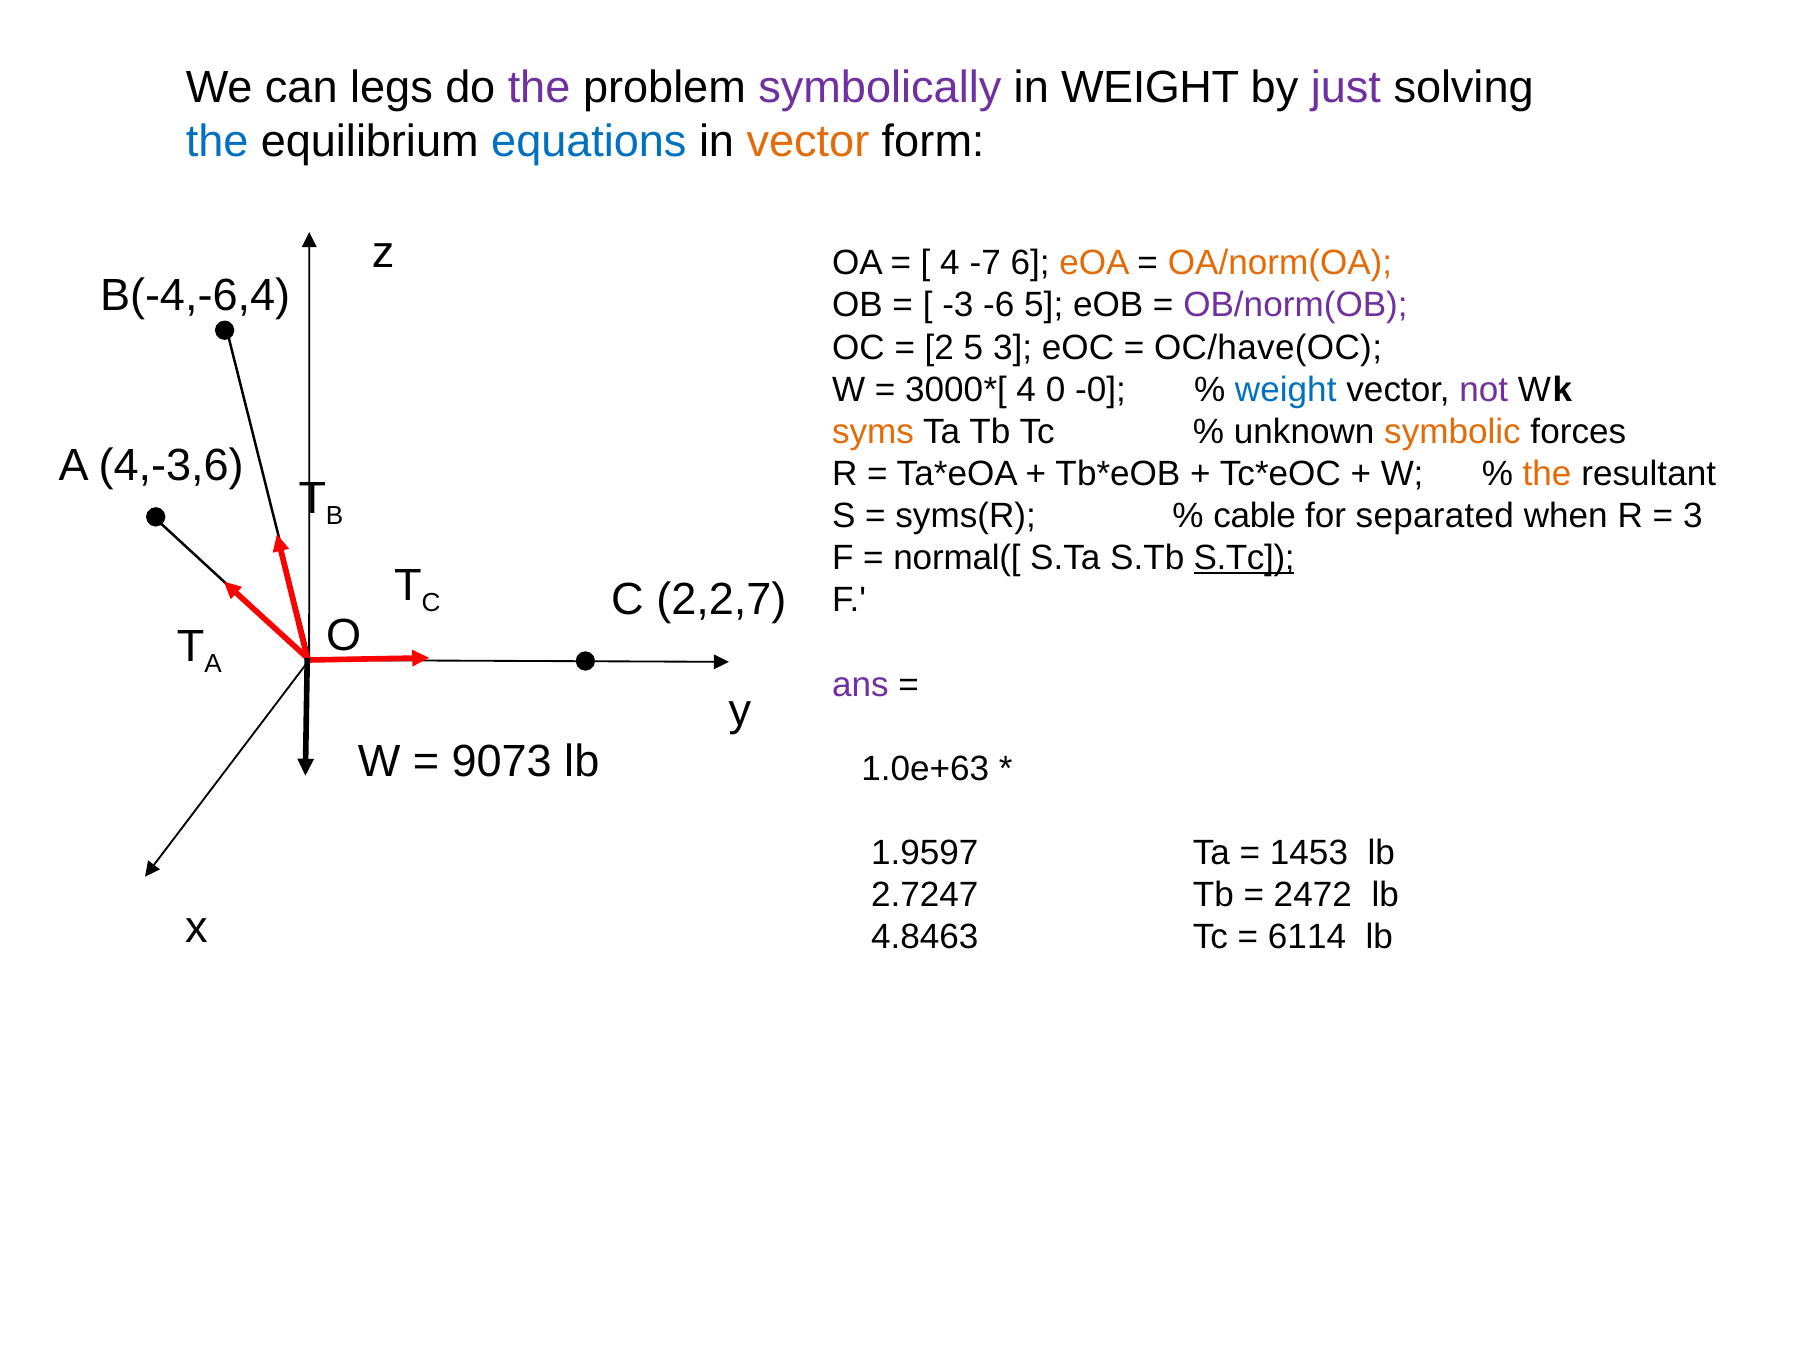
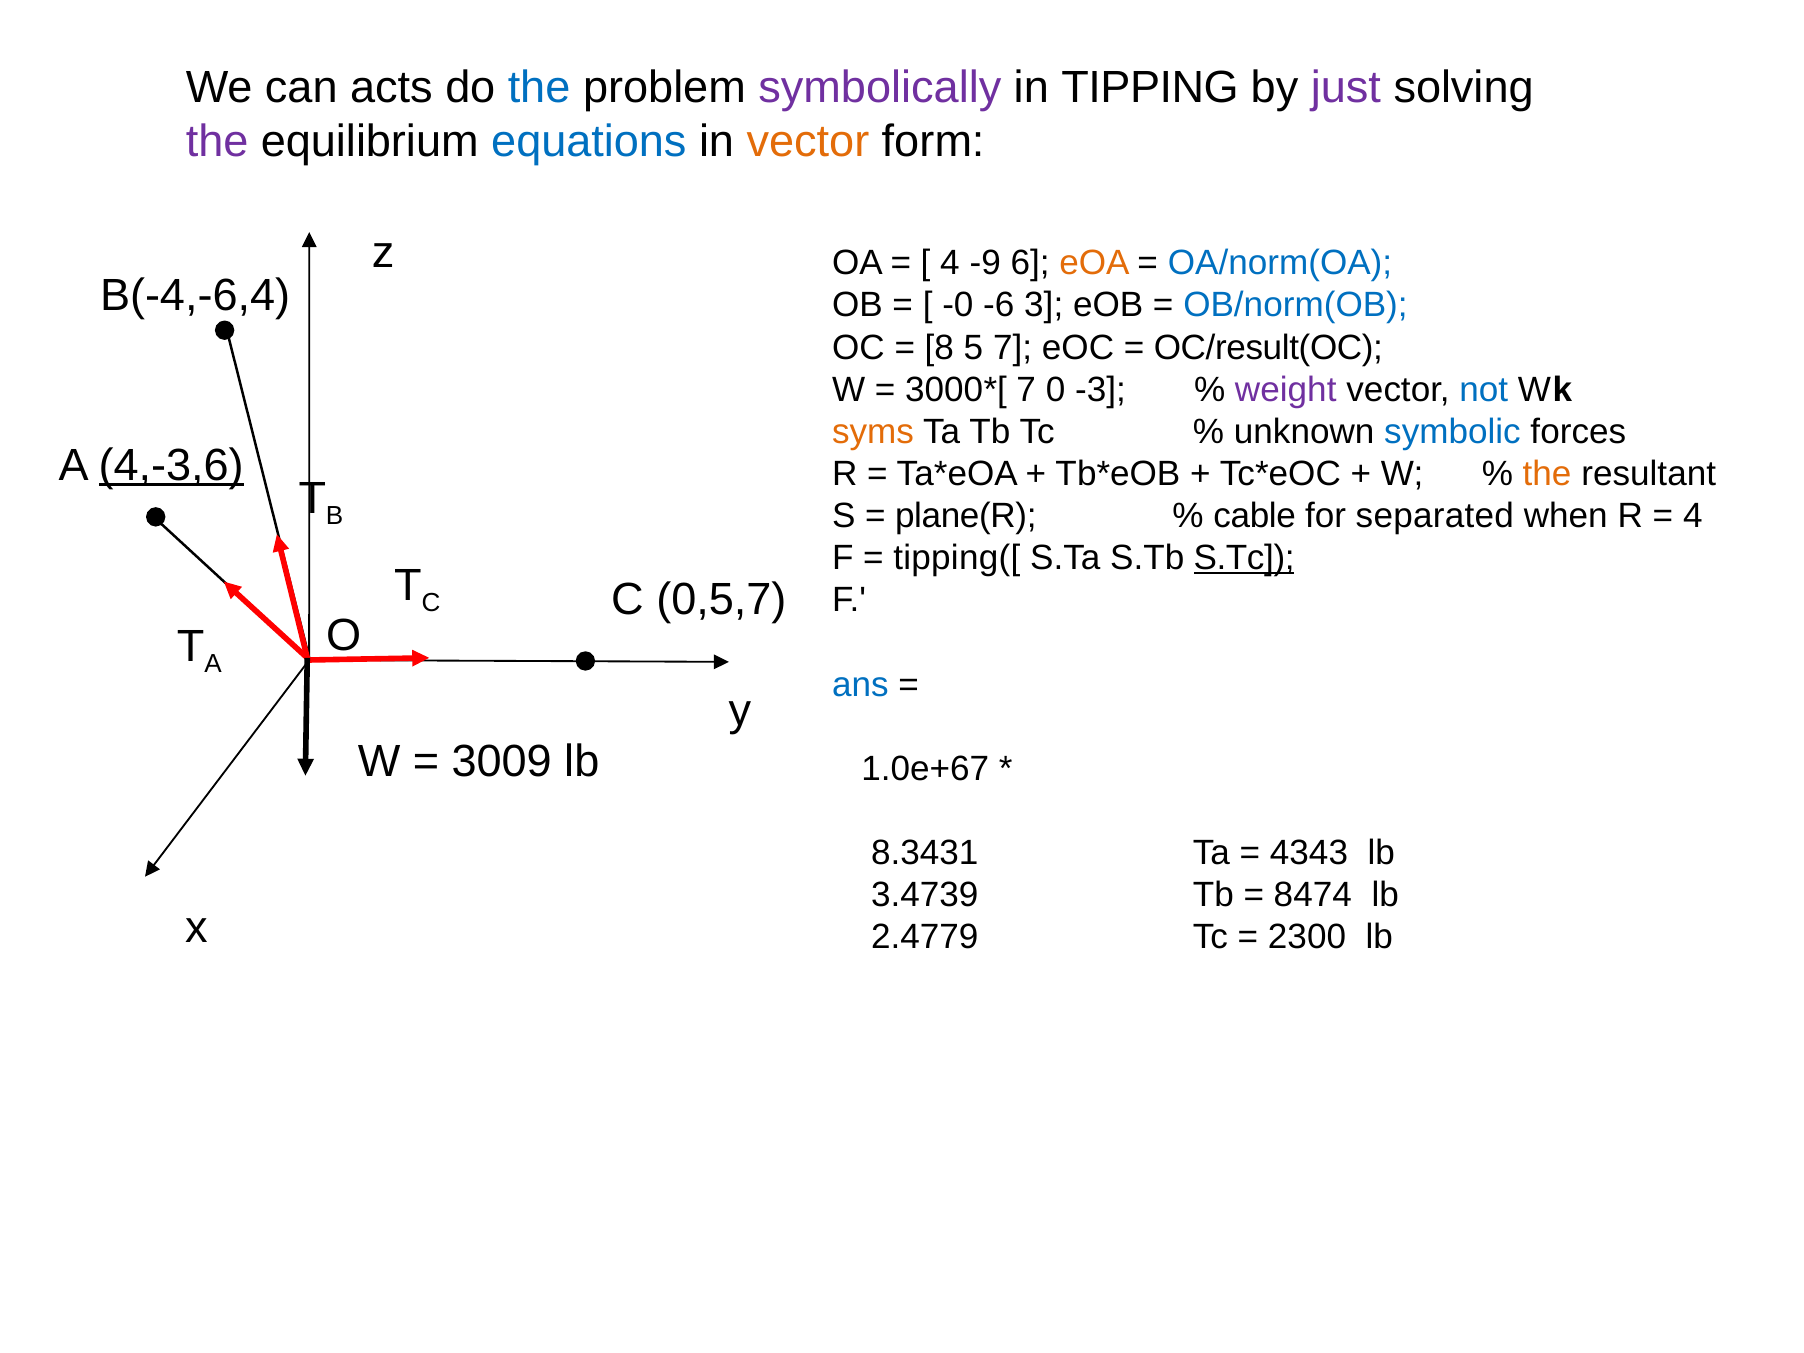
legs: legs -> acts (391, 87)
the colour: purple -> blue (539, 87)
in WEIGHT: WEIGHT -> TIPPING (1150, 87)
the colour: blue -> purple (217, 142)
-7: -7 -> -9 (985, 263)
OA/norm(OA colour: orange -> blue (1280, 263)
-3: -3 -> -0 (958, 305)
-6 5: 5 -> 3 (1044, 305)
OB/norm(OB colour: purple -> blue (1295, 305)
2: 2 -> 8 (939, 348)
5 3: 3 -> 7 (1013, 348)
OC/have(OC: OC/have(OC -> OC/result(OC (1268, 348)
4: 4 -> 7 (1026, 390)
-0: -0 -> -3 (1100, 390)
weight colour: blue -> purple (1286, 390)
not colour: purple -> blue (1484, 390)
symbolic colour: orange -> blue (1452, 432)
4,-3,6 underline: none -> present (171, 465)
syms(R: syms(R -> plane(R (966, 516)
3: 3 -> 4 (1693, 516)
normal([: normal([ -> tipping([ (957, 558)
2,2,7: 2,2,7 -> 0,5,7 (721, 599)
ans colour: purple -> blue (860, 684)
9073: 9073 -> 3009 (502, 762)
1.0e+63: 1.0e+63 -> 1.0e+67 (925, 769)
1.9597: 1.9597 -> 8.3431 (925, 853)
1453: 1453 -> 4343 (1309, 853)
2.7247: 2.7247 -> 3.4739 (925, 895)
2472: 2472 -> 8474 (1313, 895)
4.8463: 4.8463 -> 2.4779 (925, 937)
6114: 6114 -> 2300 (1307, 937)
